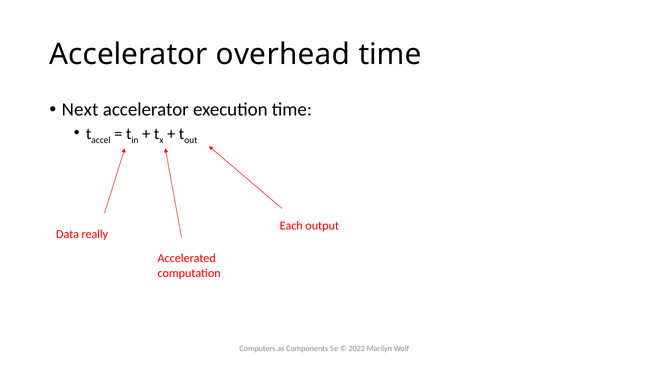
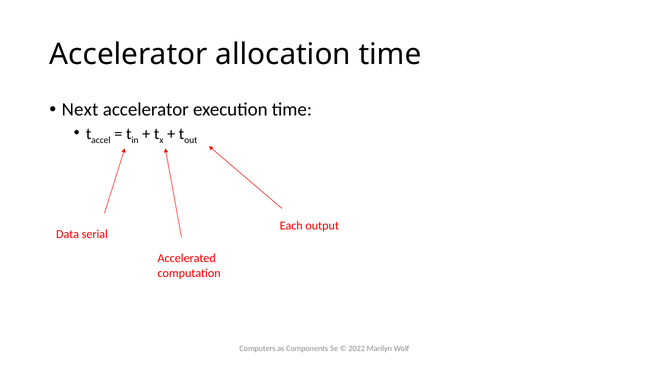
overhead: overhead -> allocation (283, 55)
really: really -> serial (95, 234)
